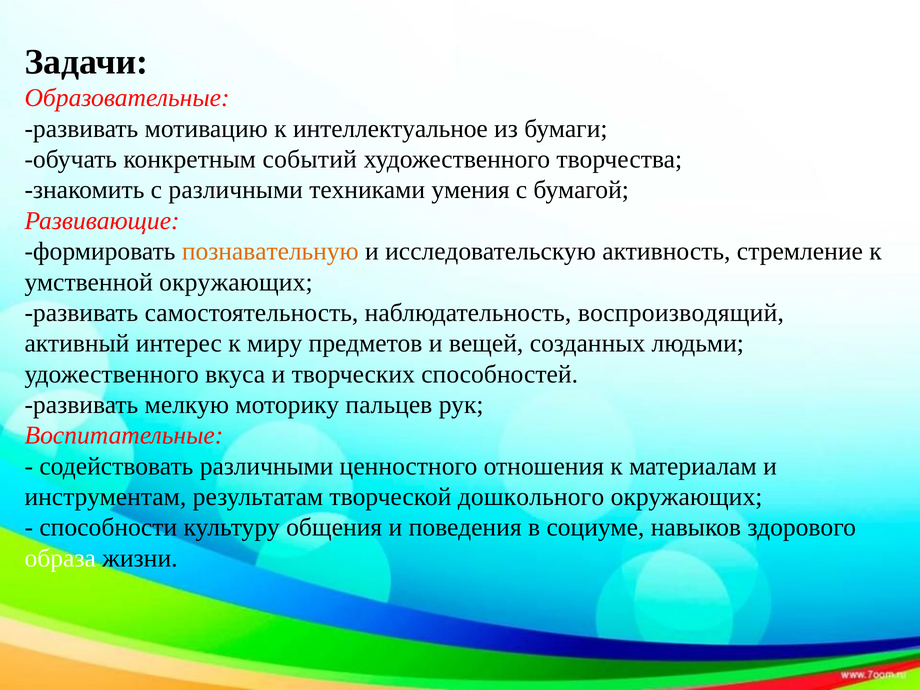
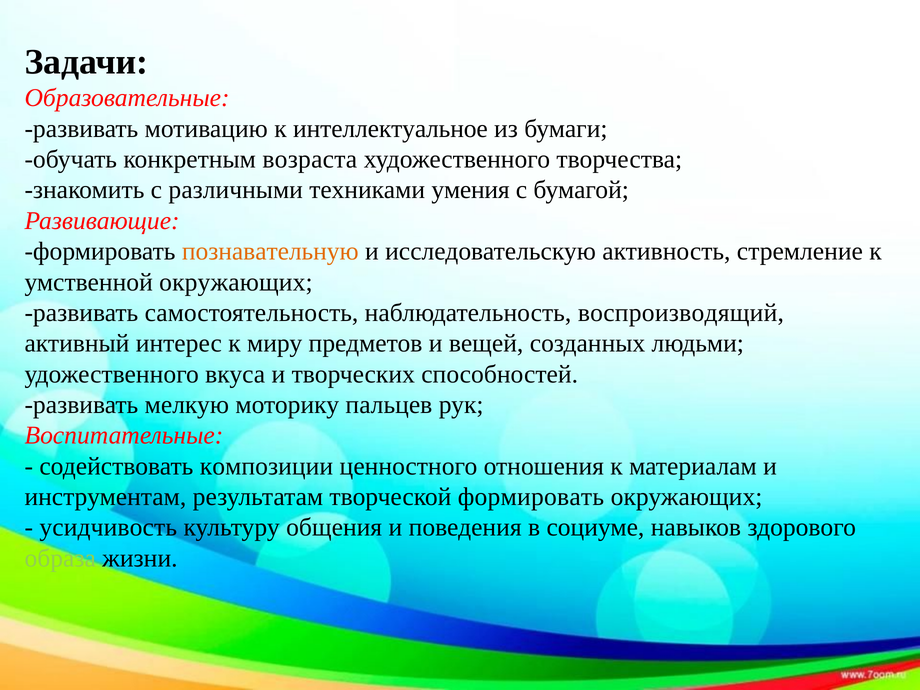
событий: событий -> возраста (310, 159)
содействовать различными: различными -> композиции (266, 466)
творческой дошкольного: дошкольного -> формировать (531, 497)
способности: способности -> усидчивость (108, 528)
образа colour: white -> light green (60, 558)
